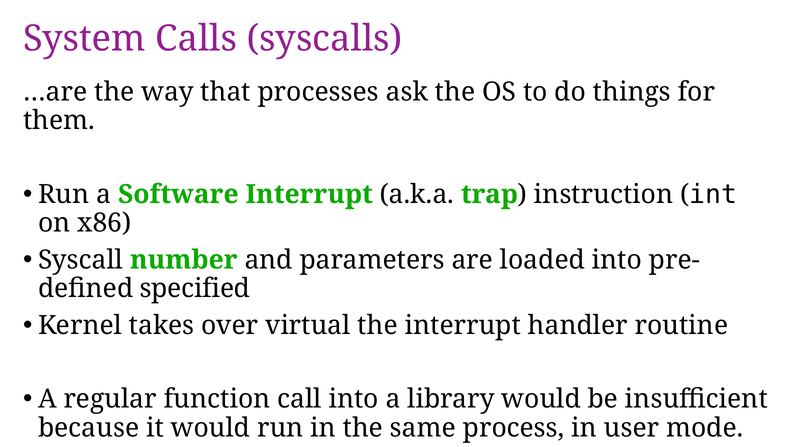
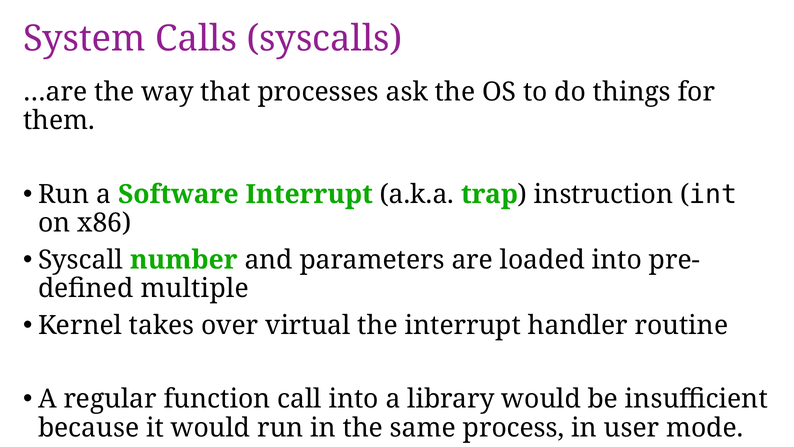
specified: specified -> multiple (195, 288)
